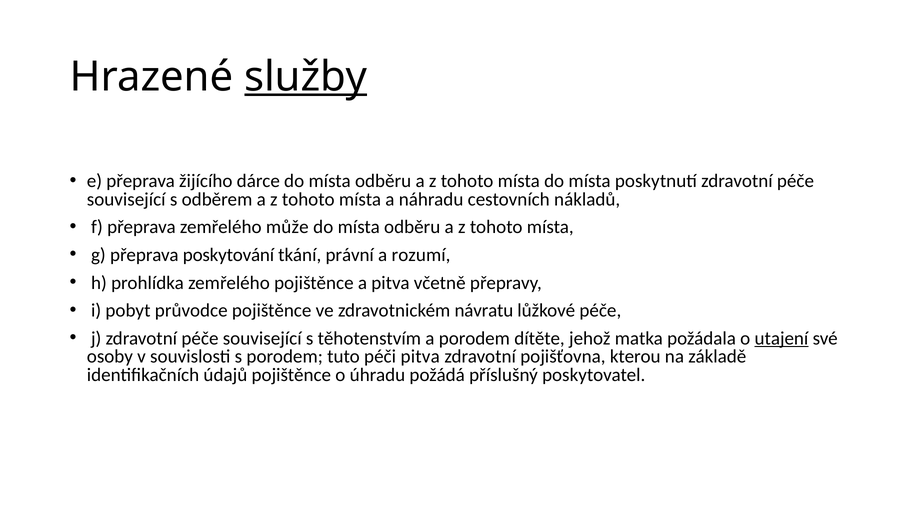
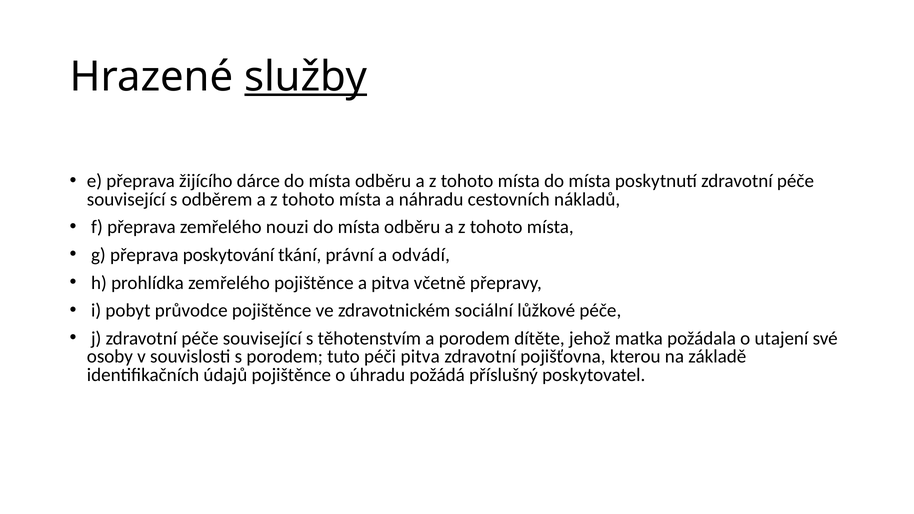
může: může -> nouzi (287, 227)
rozumí: rozumí -> odvádí (421, 255)
návratu: návratu -> sociální (484, 311)
utajení underline: present -> none (781, 338)
